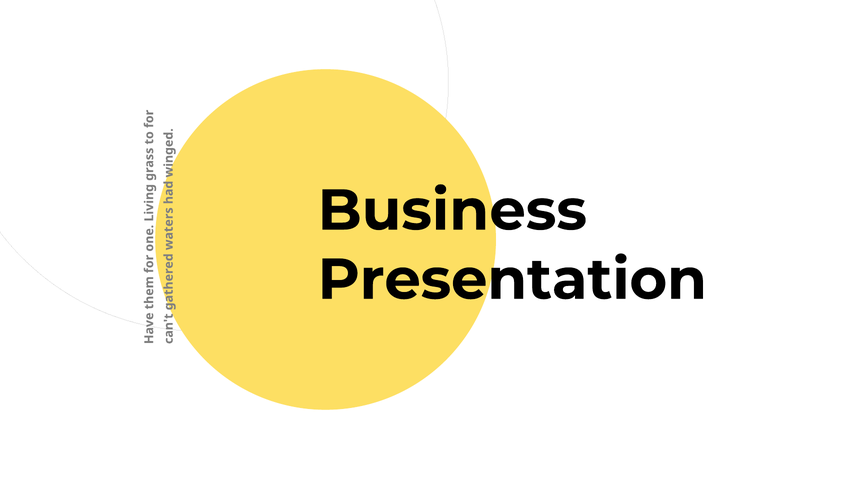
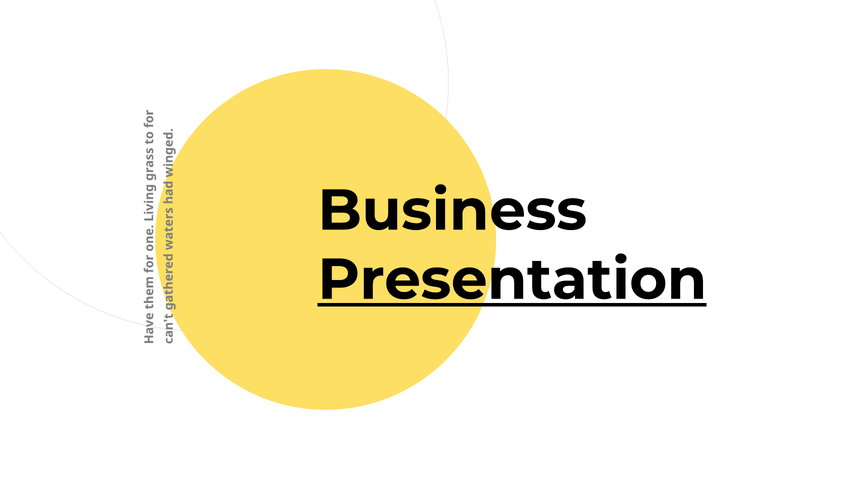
Presentation underline: none -> present (512, 280)
